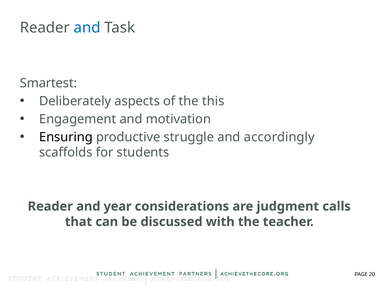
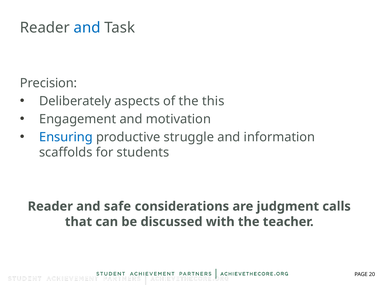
Smartest: Smartest -> Precision (48, 83)
Ensuring colour: black -> blue (66, 137)
accordingly: accordingly -> information (279, 137)
year: year -> safe (117, 206)
